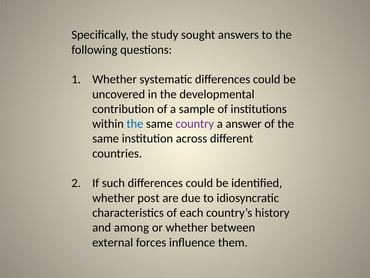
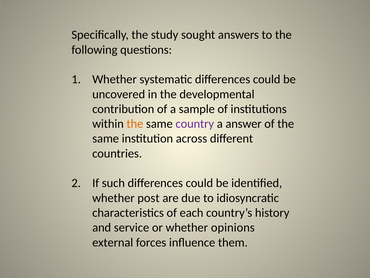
the colour: blue -> orange (135, 124)
among: among -> service (132, 227)
between: between -> opinions (233, 227)
